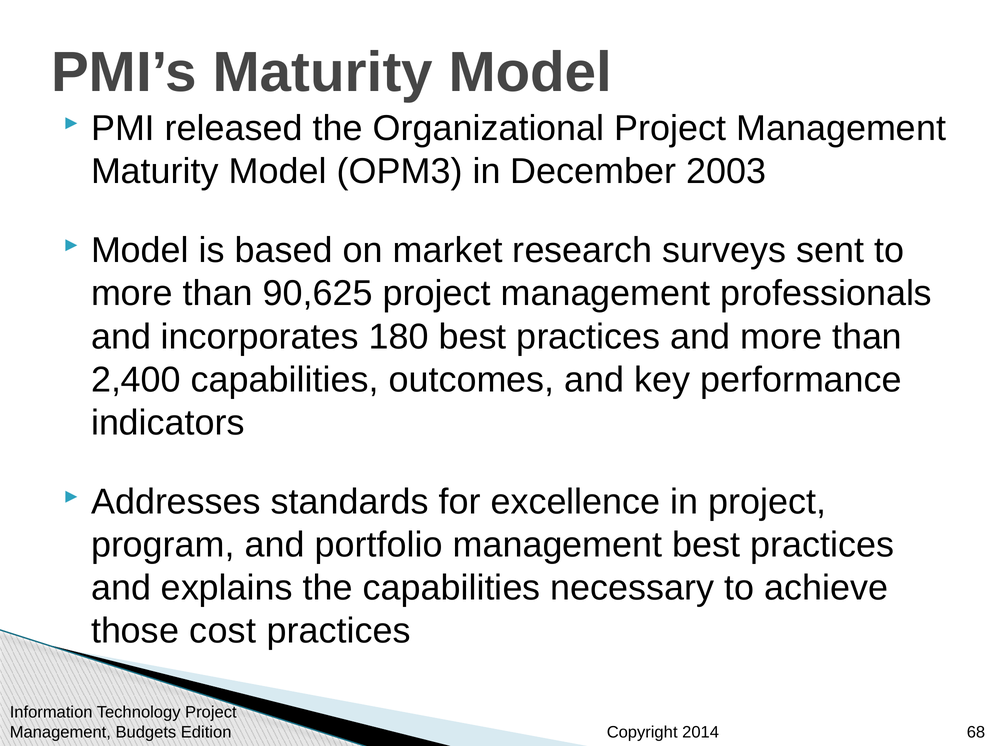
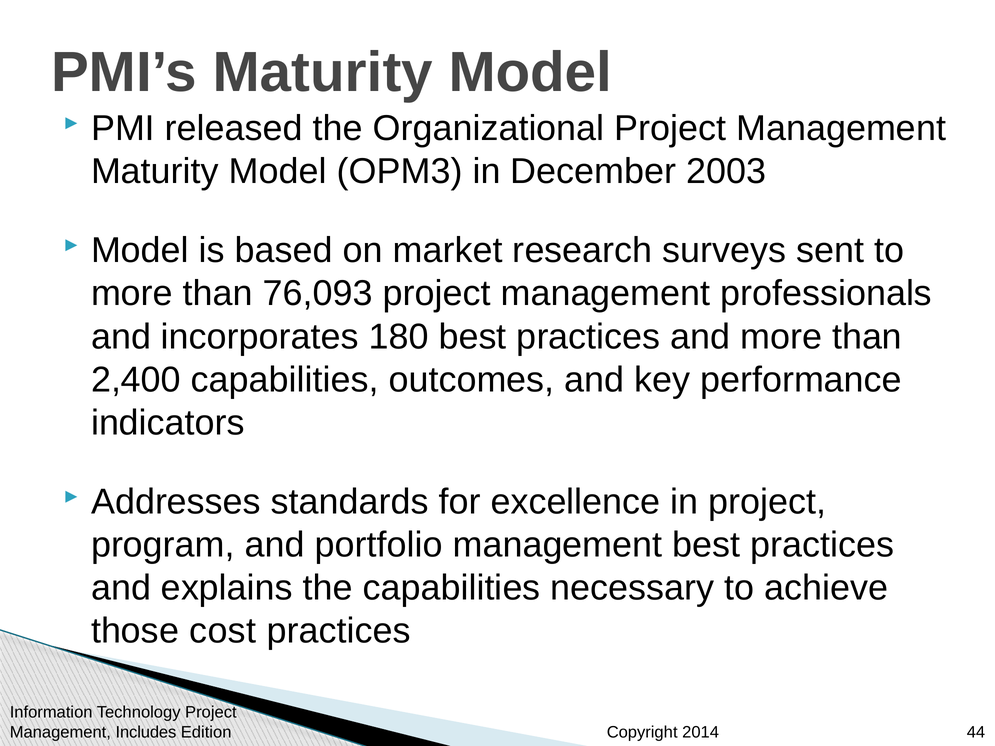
90,625: 90,625 -> 76,093 (318, 294)
Budgets: Budgets -> Includes (146, 733)
68: 68 -> 44 (976, 733)
